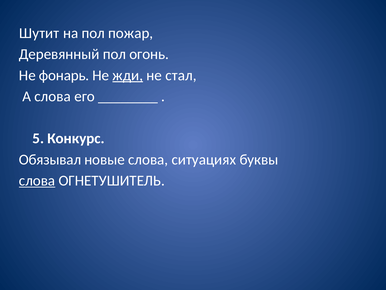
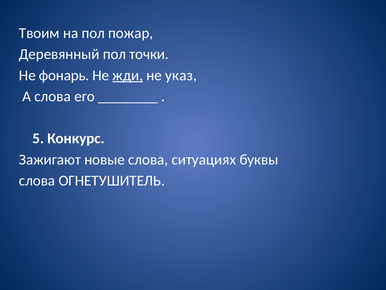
Шутит: Шутит -> Твоим (39, 33)
огонь: огонь -> точки (149, 54)
стал: стал -> указ (181, 75)
Обязывал: Обязывал -> Зажигают (50, 159)
слова underline: present -> none (37, 180)
